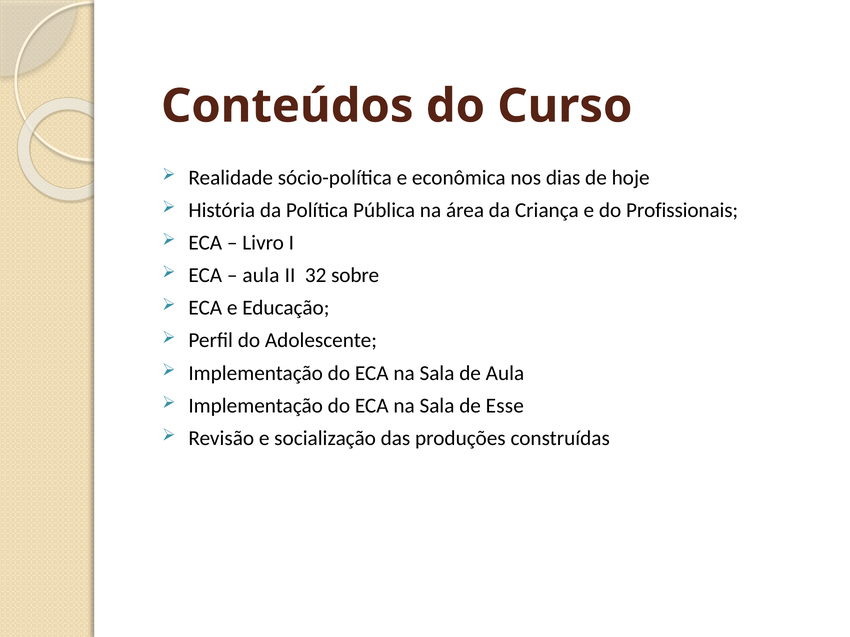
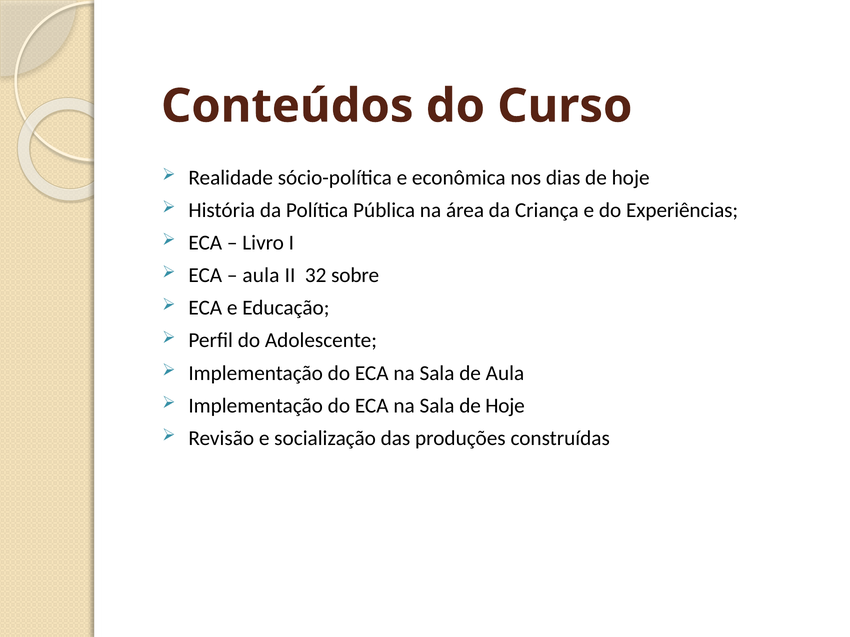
Profissionais: Profissionais -> Experiências (682, 210)
Sala de Esse: Esse -> Hoje (505, 406)
